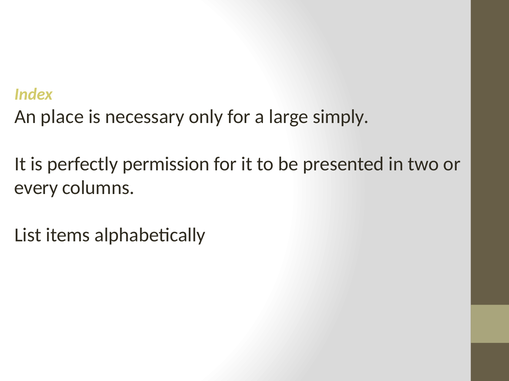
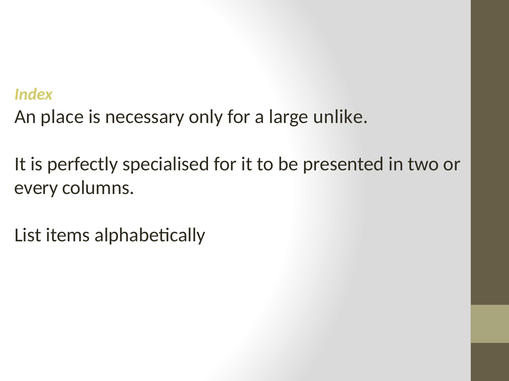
simply: simply -> unlike (341, 117)
permission: permission -> specialised (166, 164)
